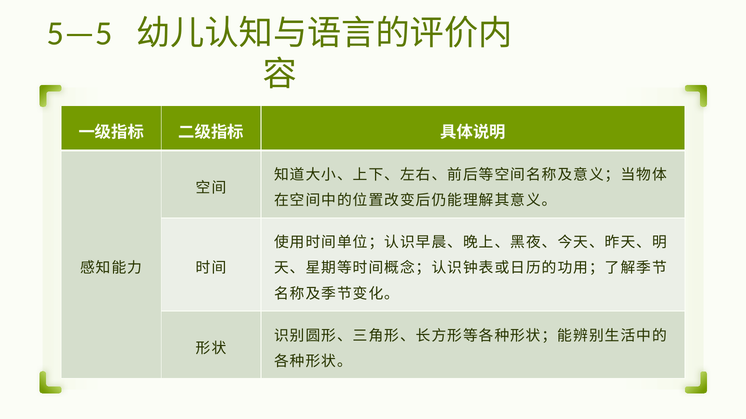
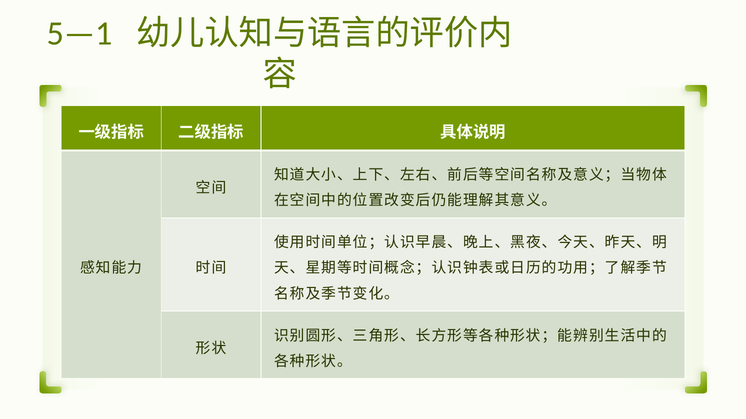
5—5: 5—5 -> 5—1 (80, 34)
